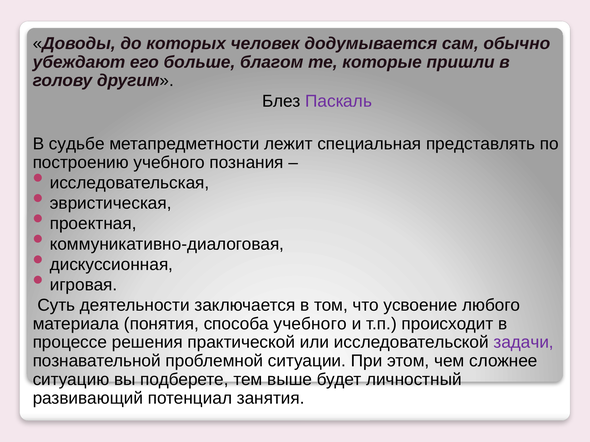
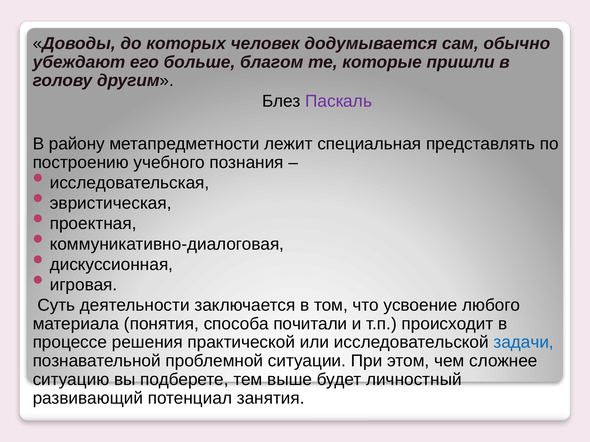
судьбе: судьбе -> району (77, 144)
способа учебного: учебного -> почитали (310, 324)
задачи colour: purple -> blue (524, 343)
